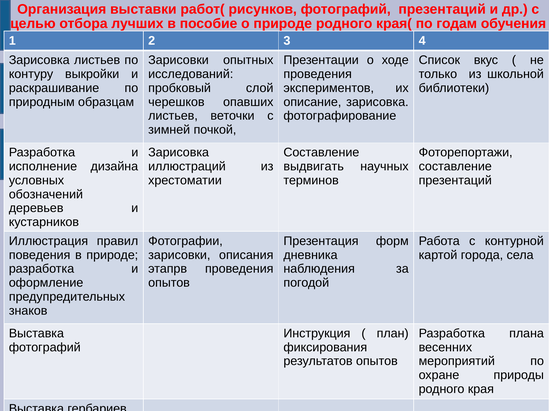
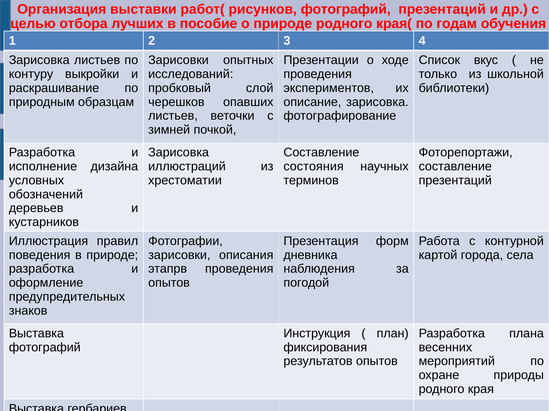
выдвигать: выдвигать -> состояния (314, 167)
